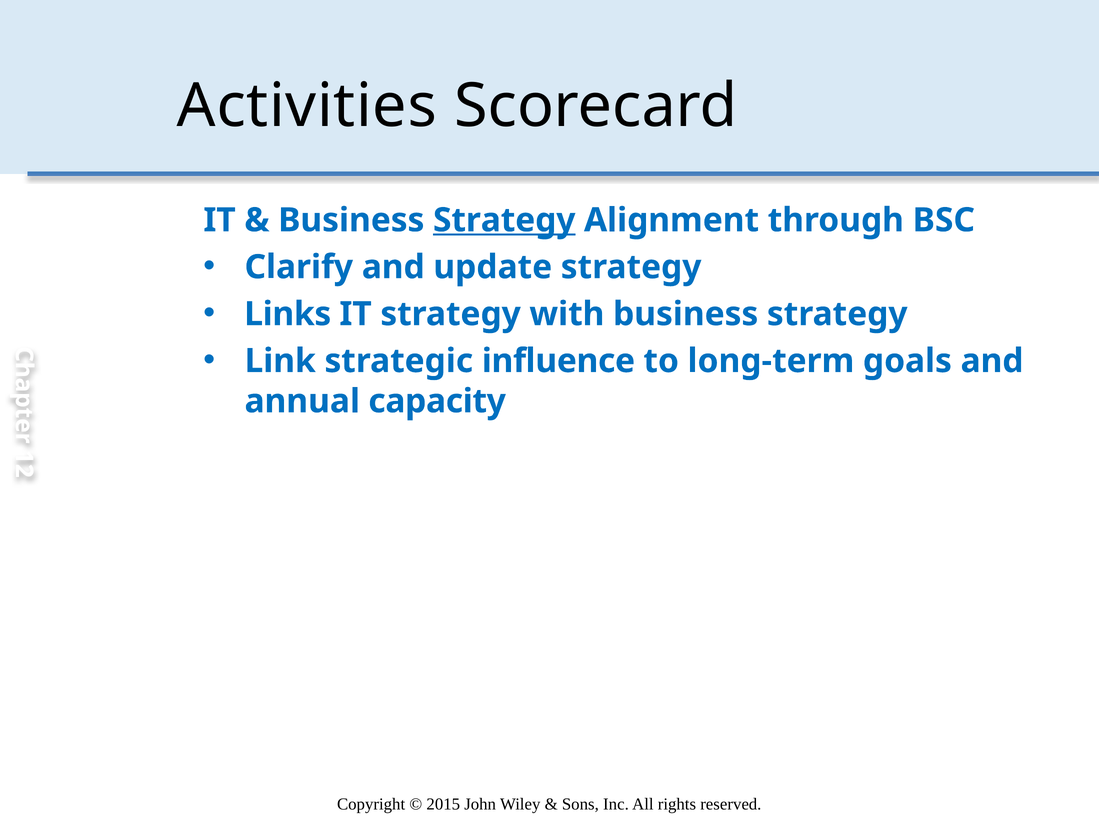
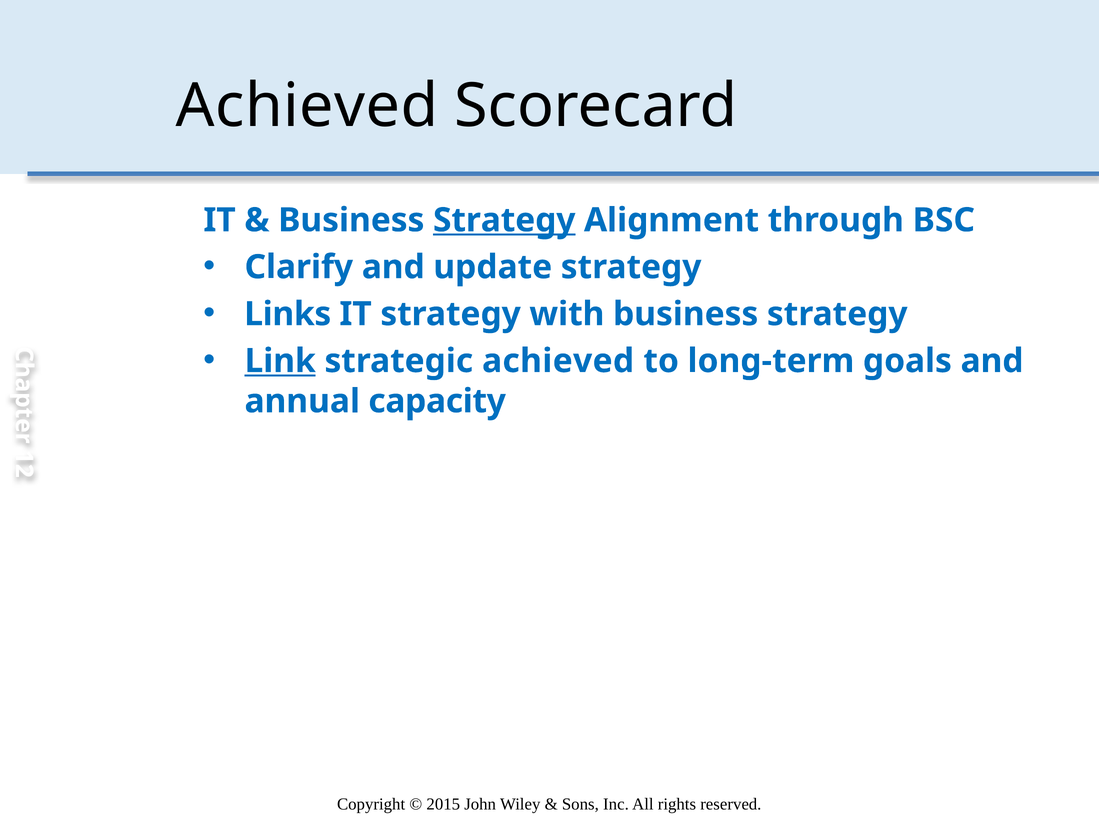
Activities: Activities -> Achieved (307, 106)
Link underline: none -> present (280, 361)
strategic influence: influence -> achieved (558, 361)
